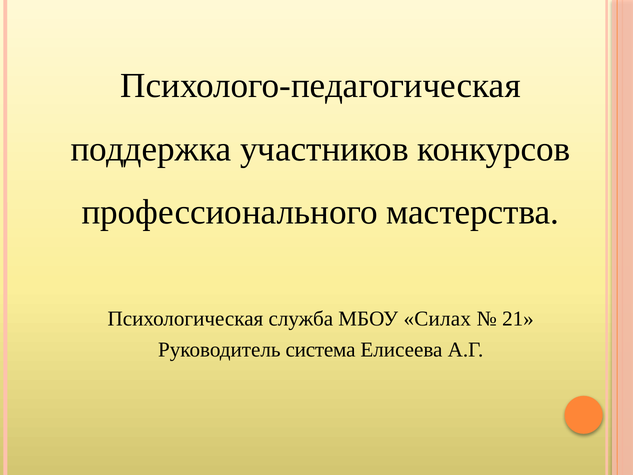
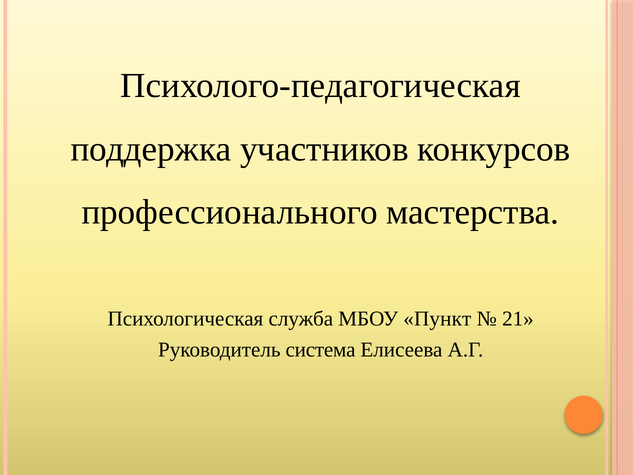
Силах: Силах -> Пункт (437, 319)
